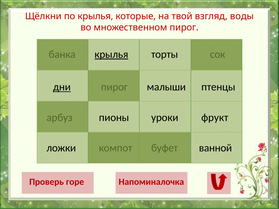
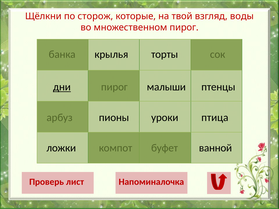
по крылья: крылья -> сторож (95, 16)
крылья underline: present -> none (111, 54)
фрукт: фрукт -> птица (215, 118)
горе: горе -> лист (75, 182)
